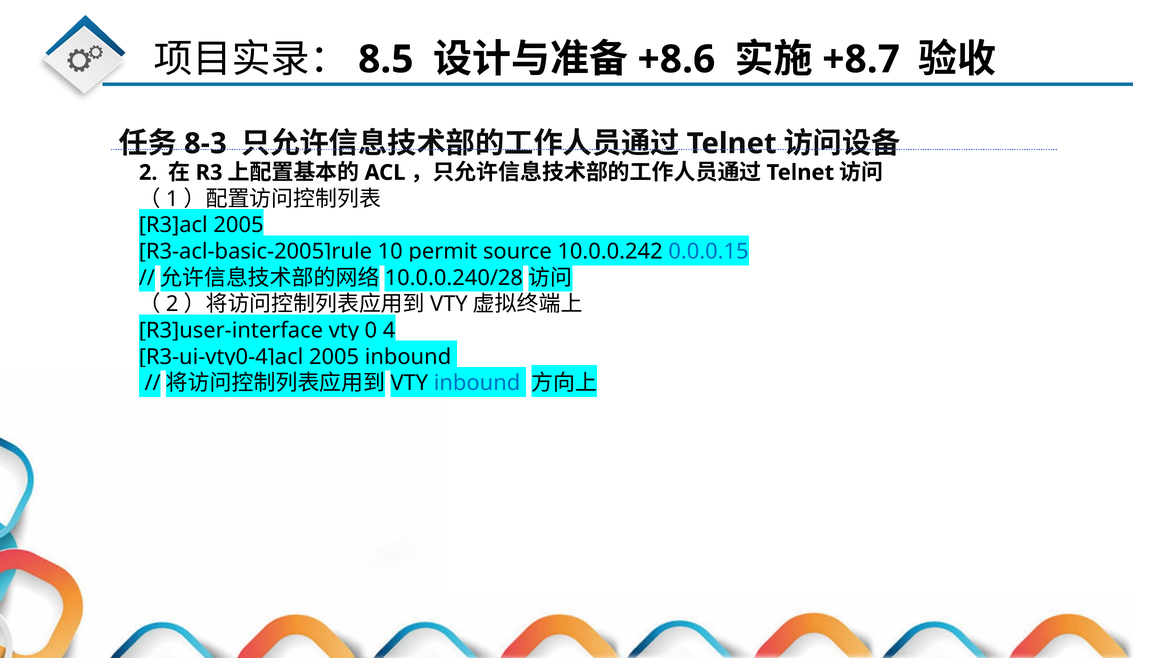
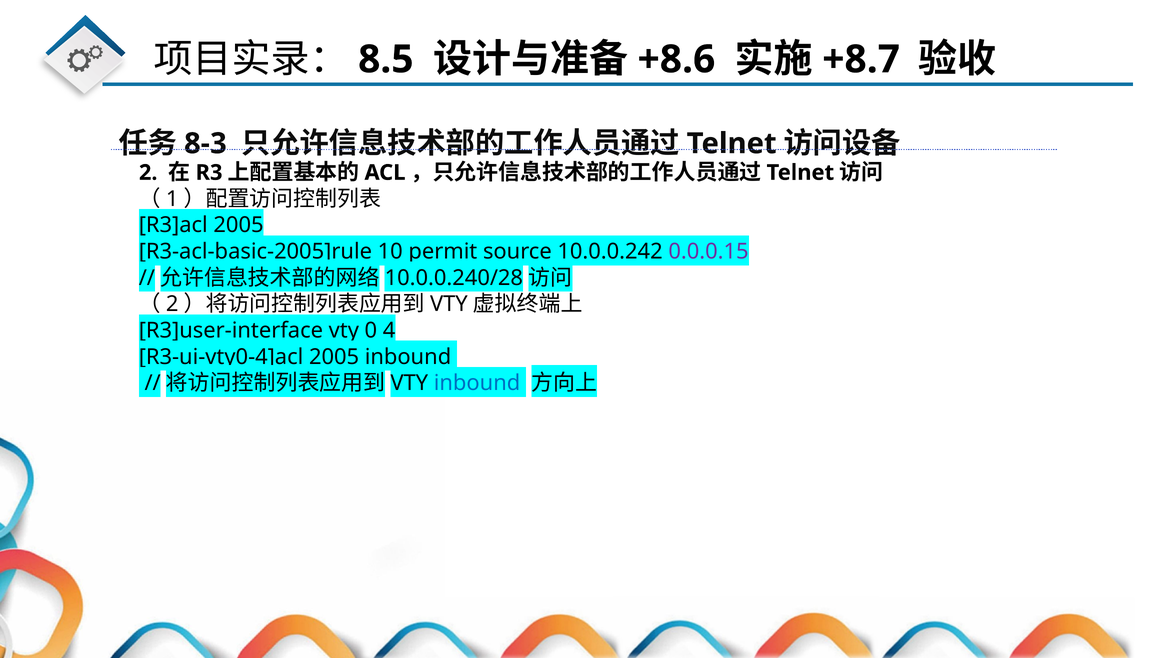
0.0.0.15 colour: blue -> purple (708, 251)
